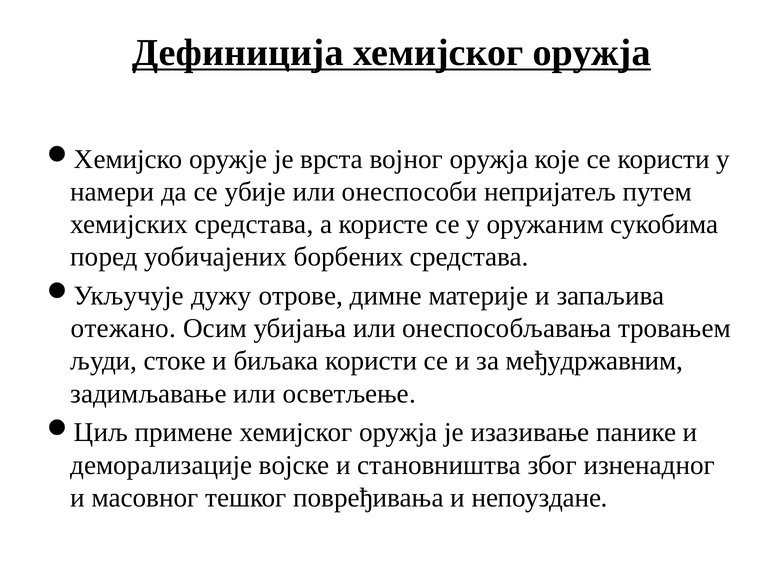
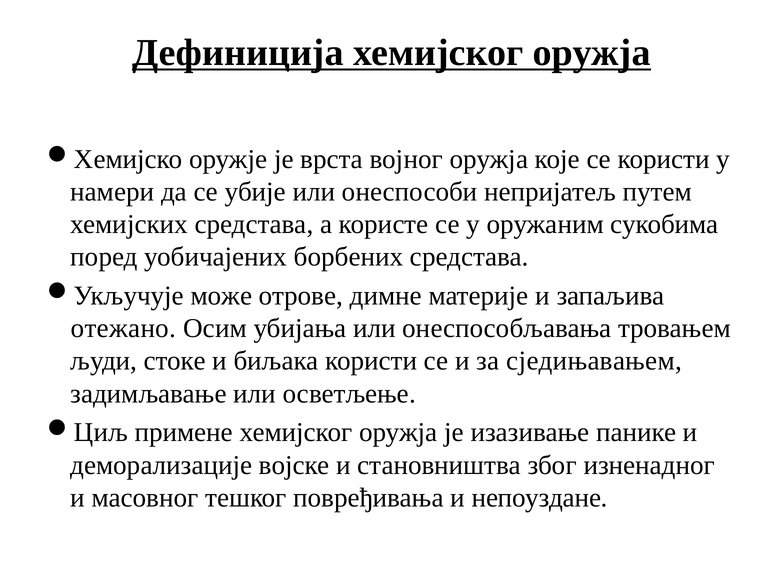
дужу: дужу -> може (221, 296)
међудржавним: међудржавним -> сједињавањем (594, 361)
